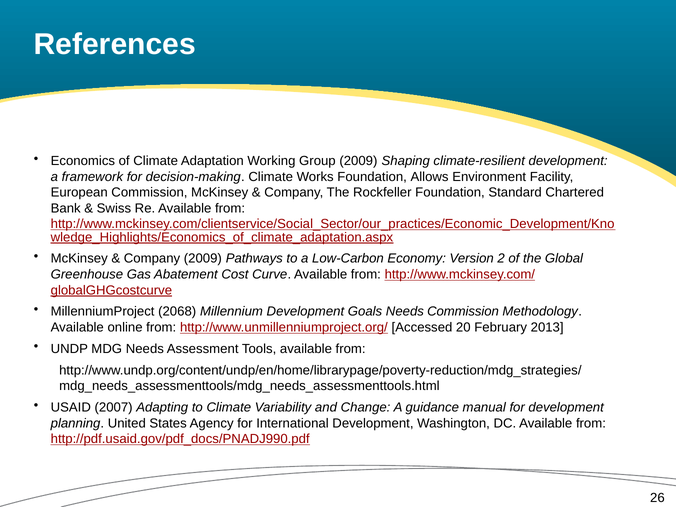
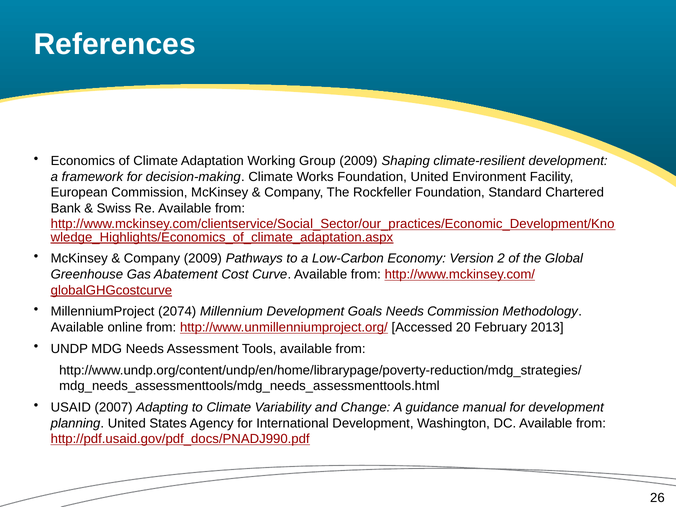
Foundation Allows: Allows -> United (430, 177)
2068: 2068 -> 2074 (177, 312)
